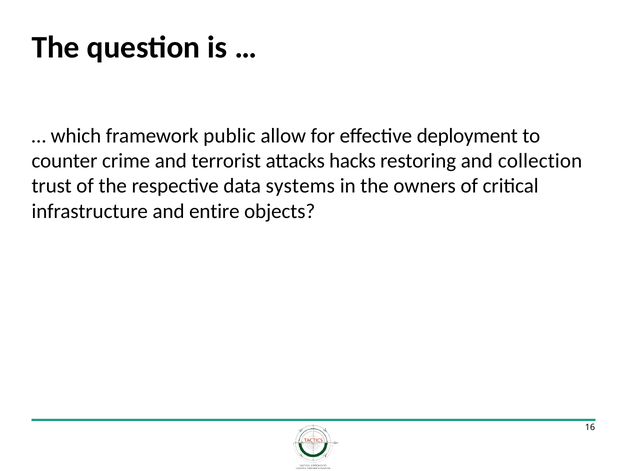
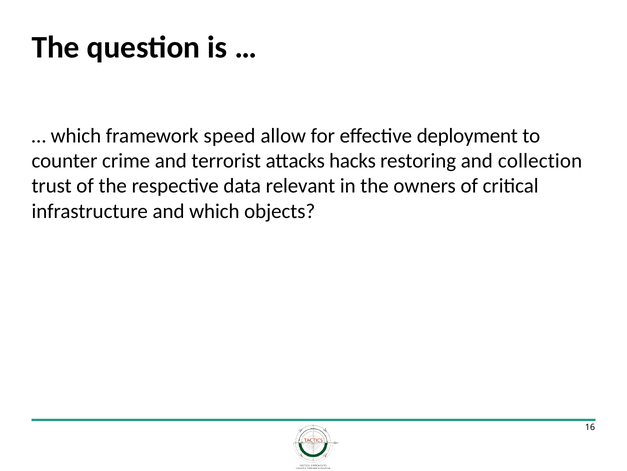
public: public -> speed (229, 136)
systems: systems -> relevant (300, 186)
and entire: entire -> which (214, 211)
